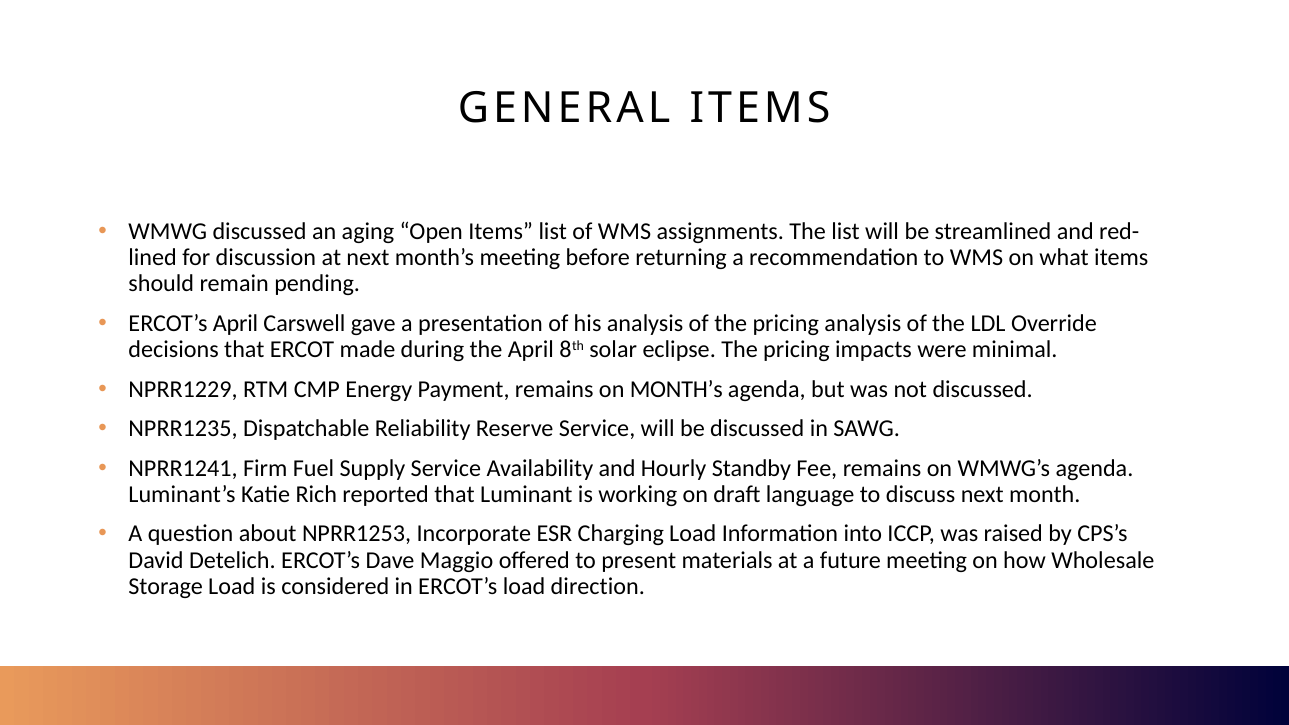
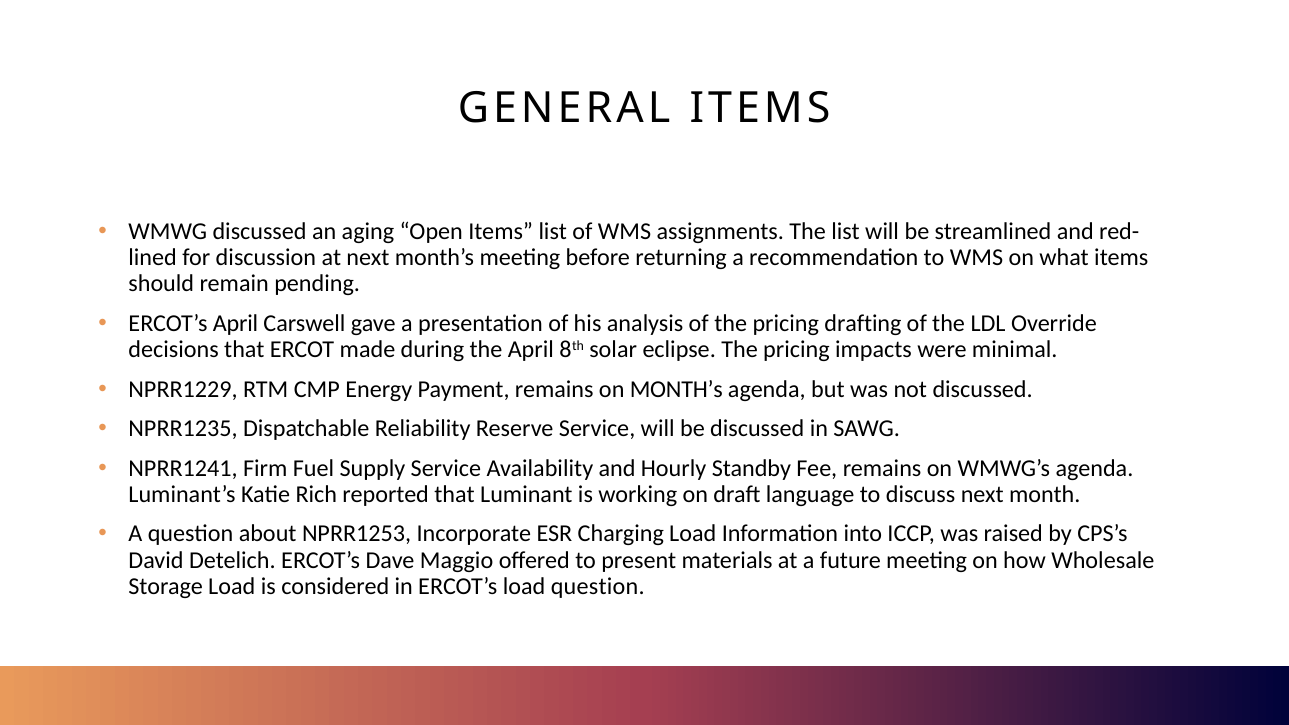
pricing analysis: analysis -> drafting (863, 324)
load direction: direction -> question (598, 586)
